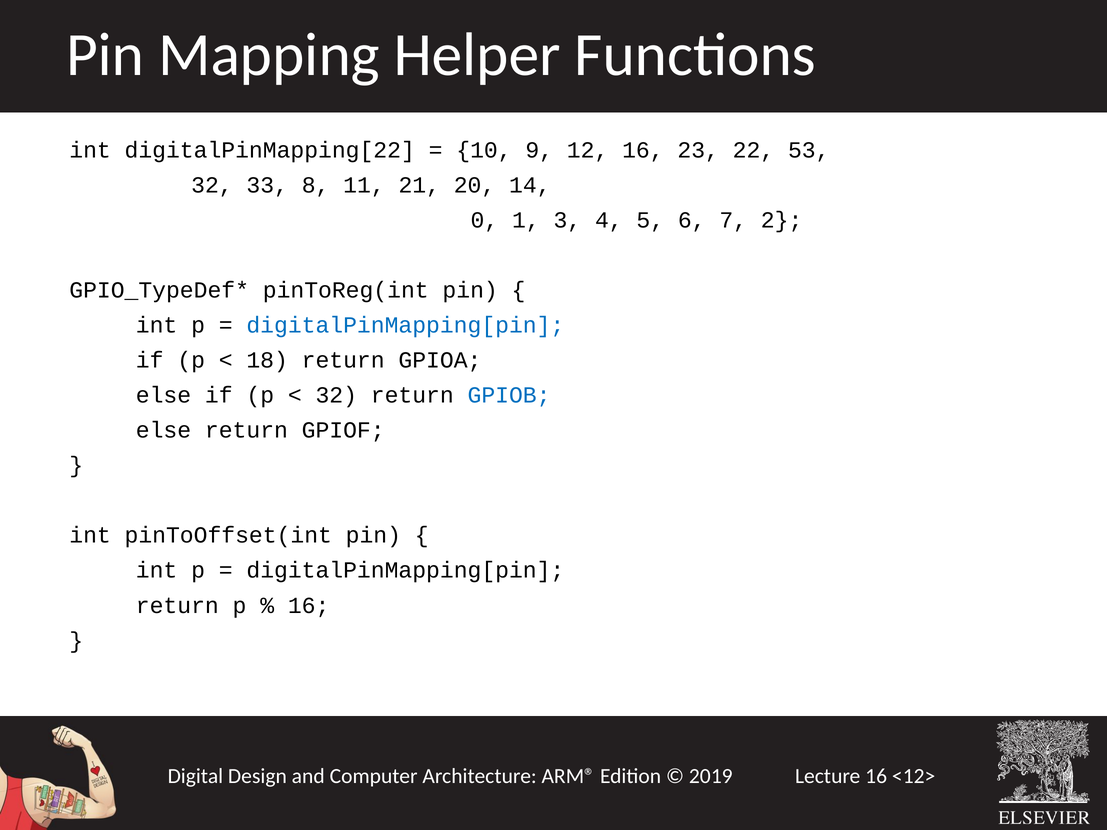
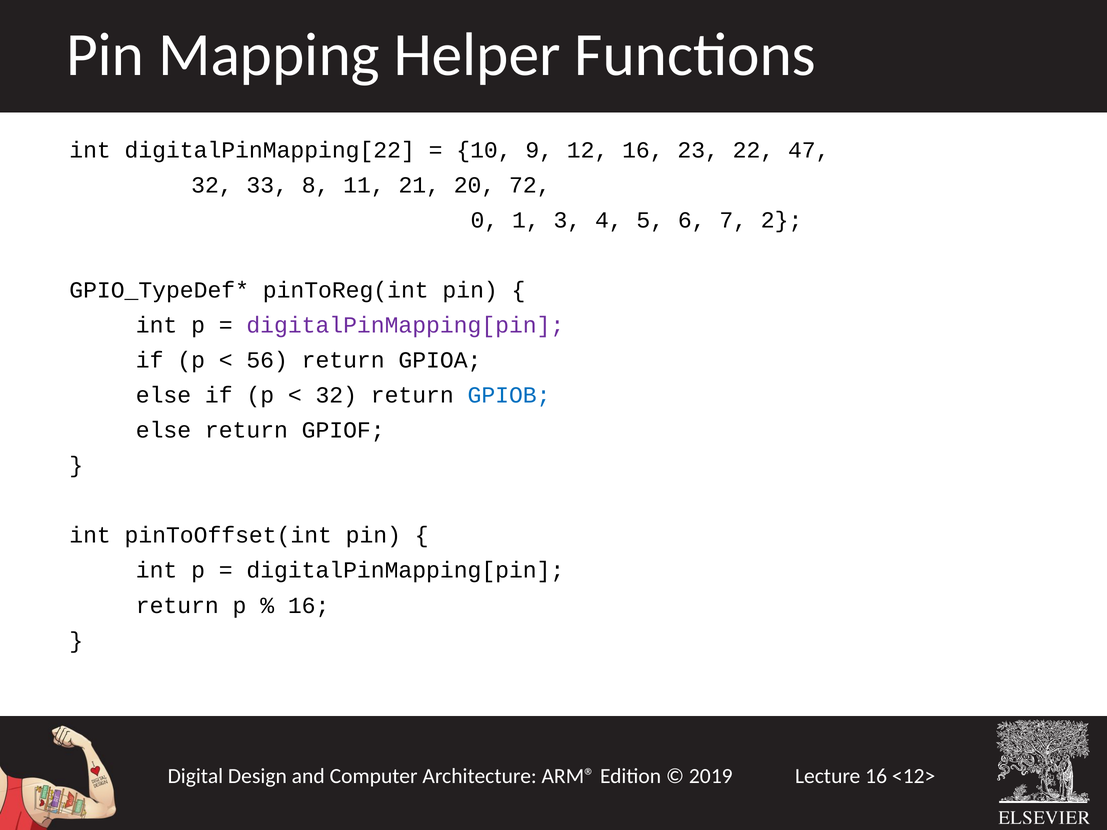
53: 53 -> 47 (809, 150)
14: 14 -> 72 (530, 185)
digitalPinMapping[pin colour: blue -> purple (405, 325)
18: 18 -> 56 (267, 360)
